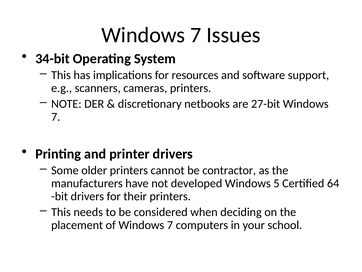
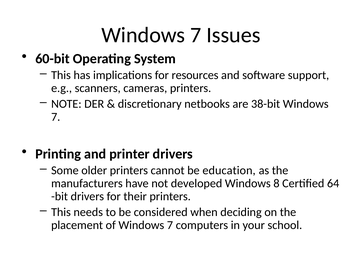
34-bit: 34-bit -> 60-bit (52, 59)
27-bit: 27-bit -> 38-bit (266, 104)
contractor: contractor -> education (229, 170)
5: 5 -> 8 (276, 183)
